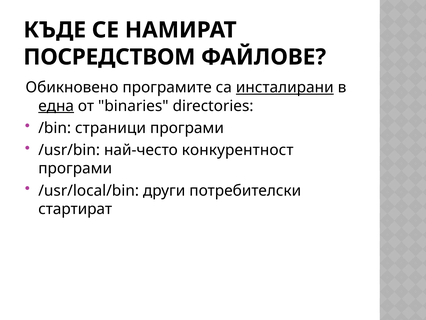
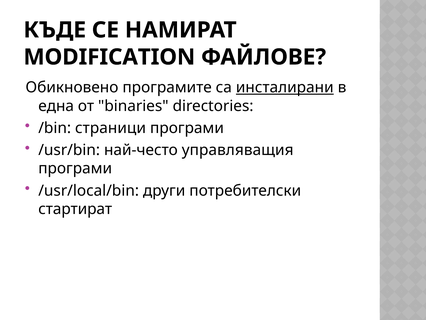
ПОСРЕДСТВОМ: ПОСРЕДСТВОМ -> MODIFICATION (109, 57)
една underline: present -> none (56, 106)
конкурентност: конкурентност -> управляващия (238, 150)
